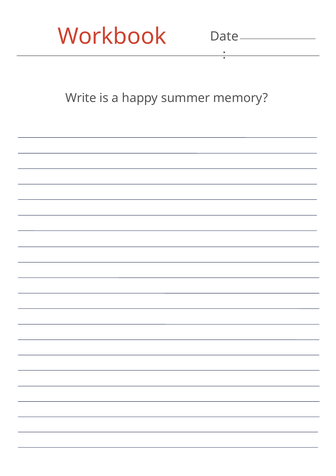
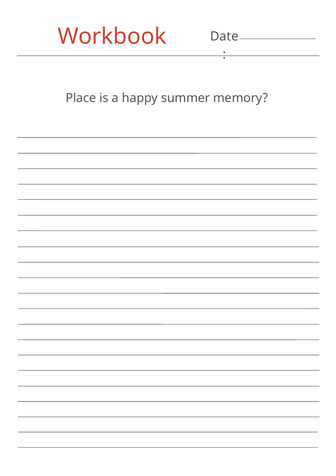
Write: Write -> Place (81, 98)
